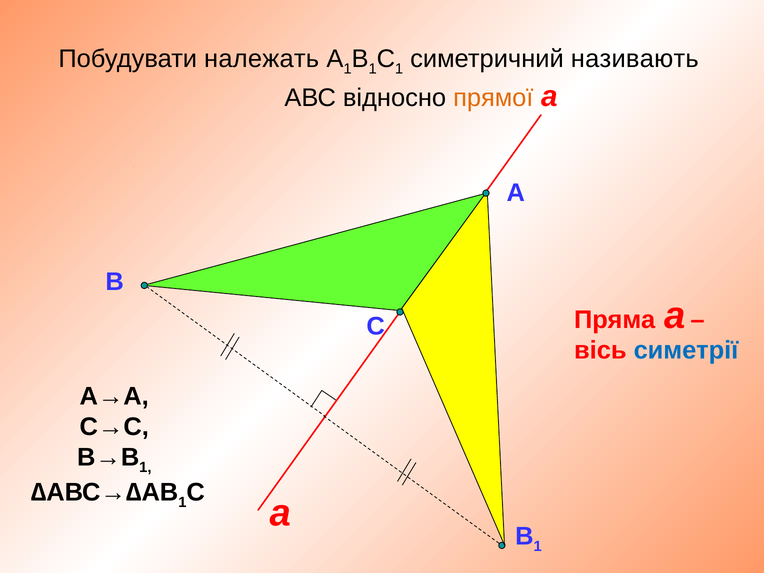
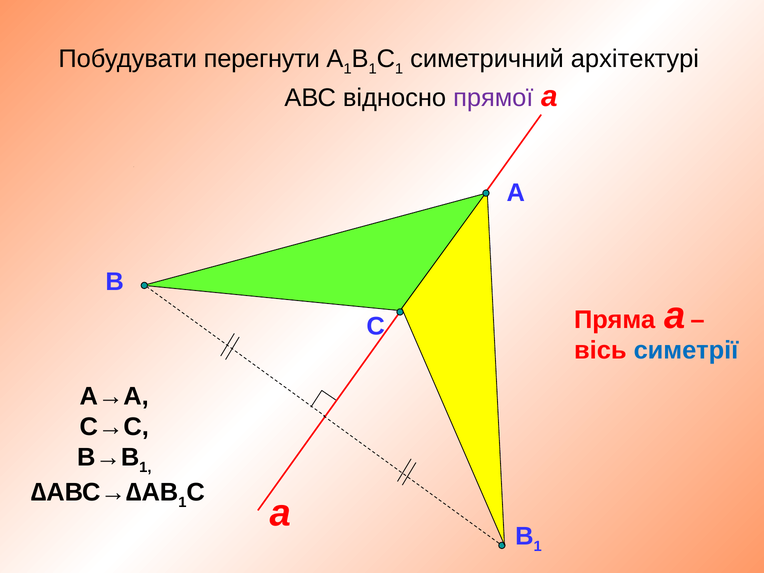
належать: належать -> перегнути (262, 59)
називають: називають -> архітектурі (635, 59)
прямої colour: orange -> purple (493, 98)
